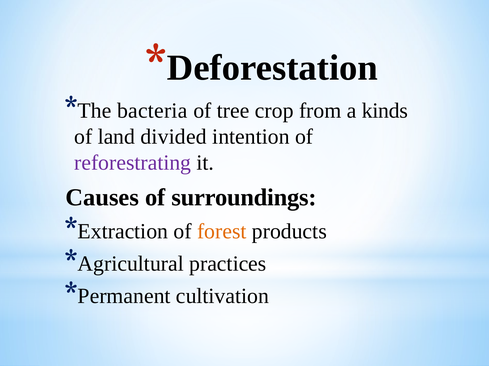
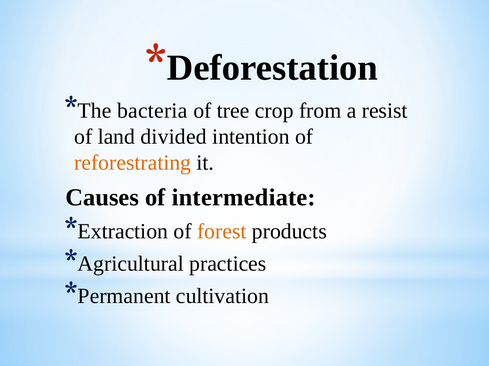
kinds: kinds -> resist (385, 111)
reforestrating colour: purple -> orange (133, 163)
surroundings: surroundings -> intermediate (244, 198)
